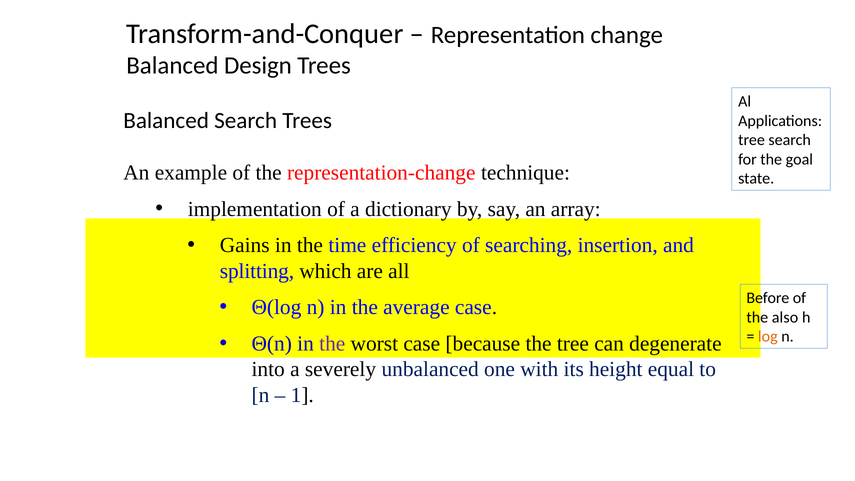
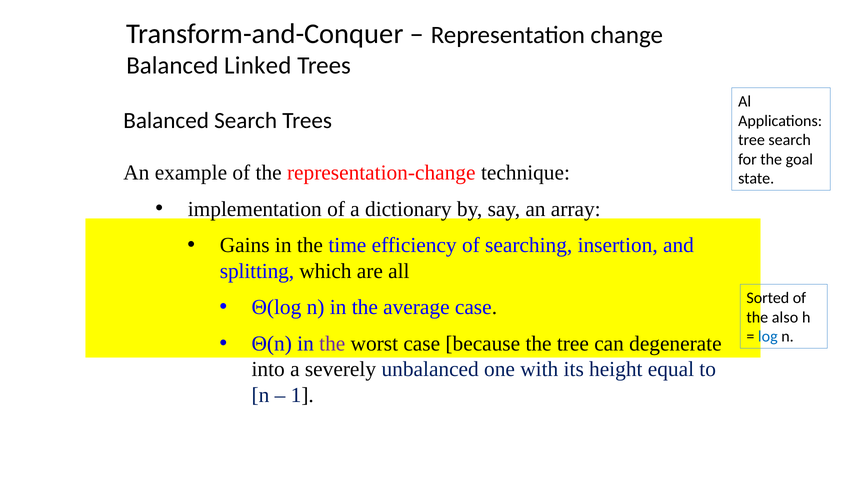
Design: Design -> Linked (258, 66)
Before: Before -> Sorted (768, 298)
log colour: orange -> blue (768, 336)
